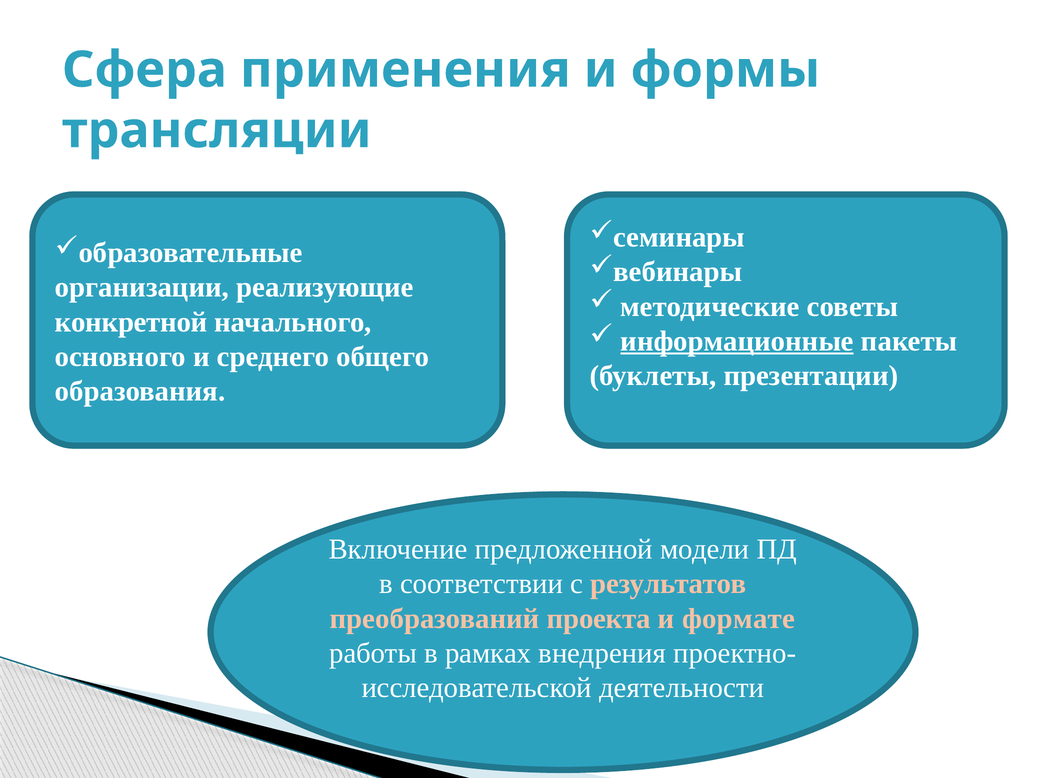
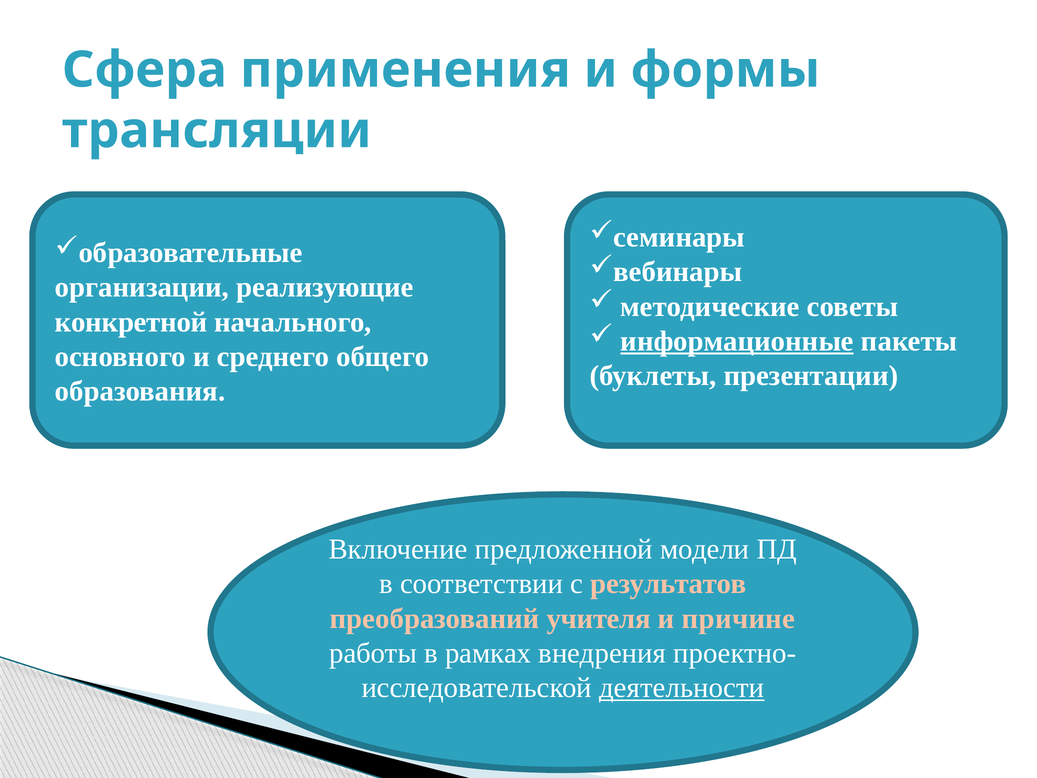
проекта: проекта -> учителя (599, 618)
формате: формате -> причине (739, 618)
деятельности underline: none -> present (682, 688)
